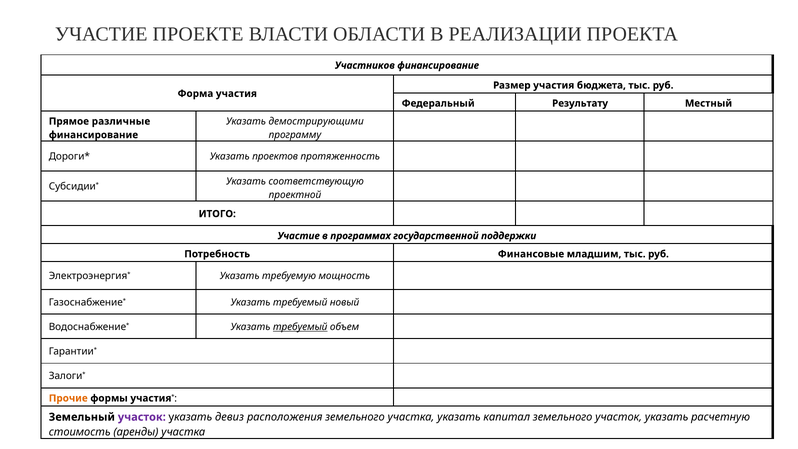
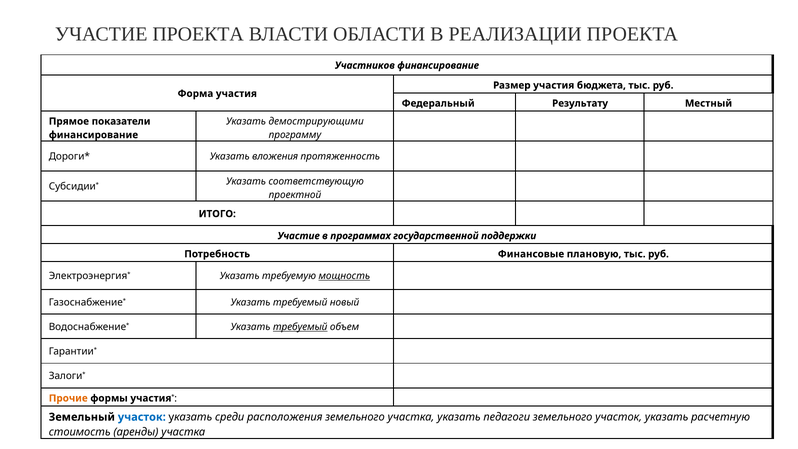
УЧАСТИЕ ПРОЕКТЕ: ПРОЕКТЕ -> ПРОЕКТА (198, 34)
различные: различные -> показатели (121, 121)
проектов: проектов -> вложения (275, 157)
младшим: младшим -> плановую (594, 254)
мощность underline: none -> present (344, 276)
участок colour: purple -> blue (142, 417)
девиз: девиз -> среди (230, 417)
капитал: капитал -> педагоги (507, 417)
